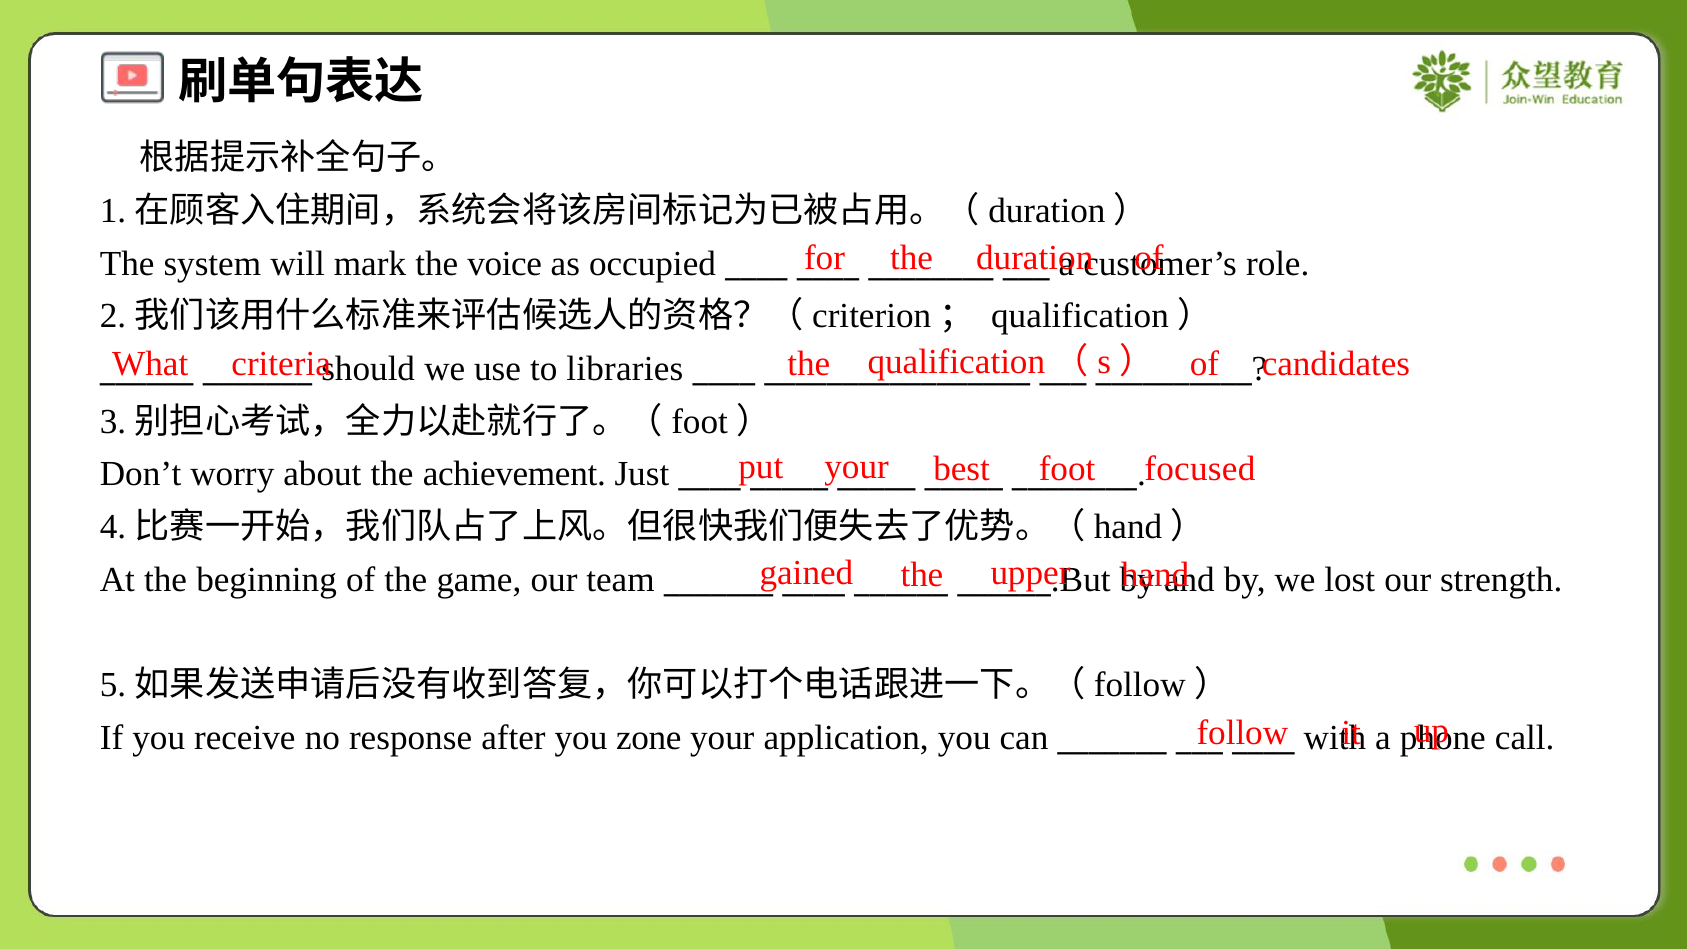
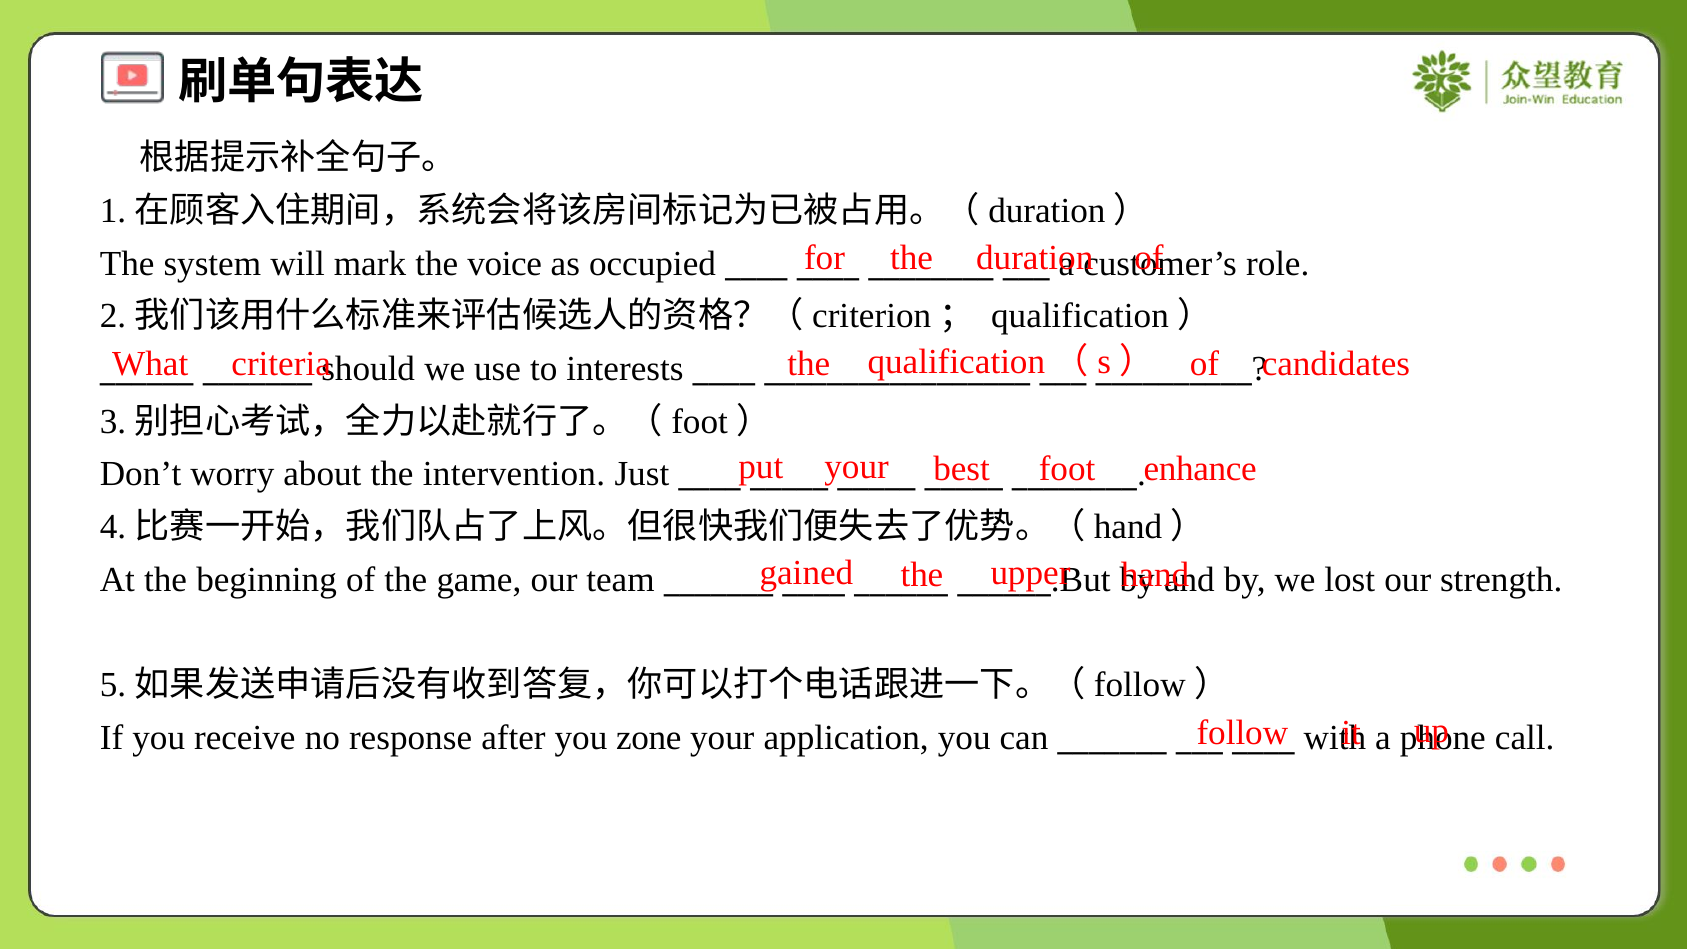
libraries: libraries -> interests (625, 369)
focused: focused -> enhance (1200, 469)
achievement: achievement -> intervention (514, 474)
